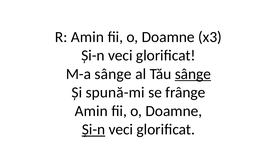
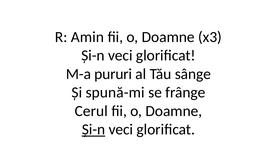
M-a sânge: sânge -> pururi (113, 74)
sânge underline: present -> none (193, 74)
Amin: Amin -> Cerul (91, 111)
